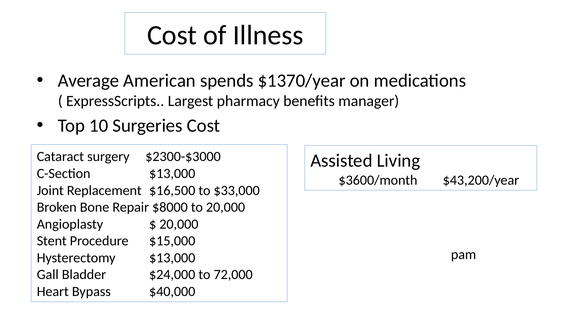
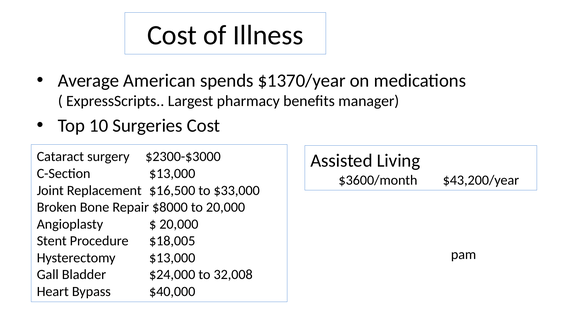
$15,000: $15,000 -> $18,005 (172, 241)
72,000: 72,000 -> 32,008 (233, 275)
